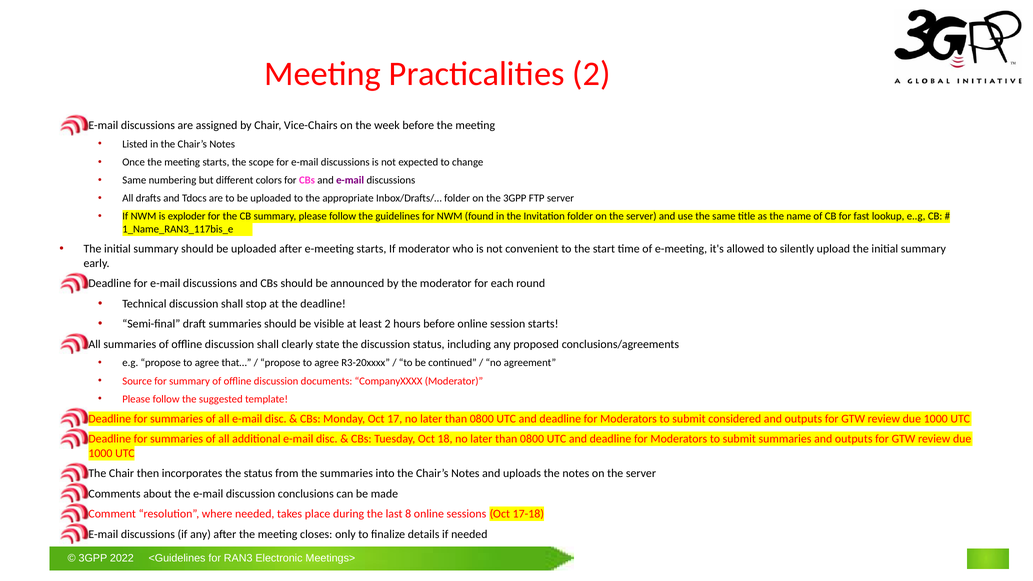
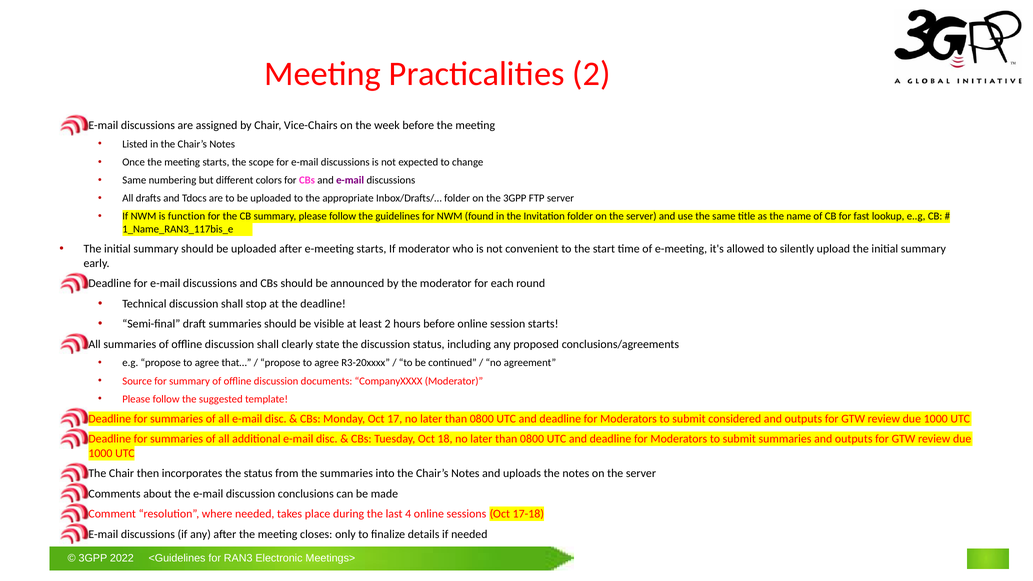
exploder: exploder -> function (187, 216)
8: 8 -> 4 (408, 514)
